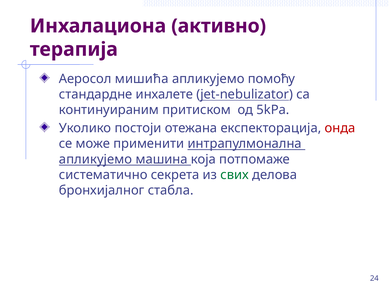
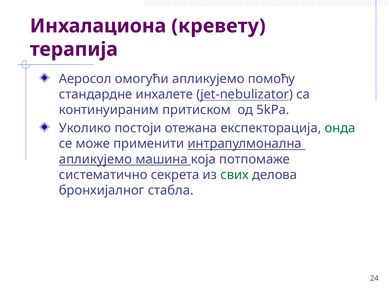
активно: активно -> кревету (218, 26)
мишића: мишића -> омогући (142, 79)
онда colour: red -> green (340, 128)
